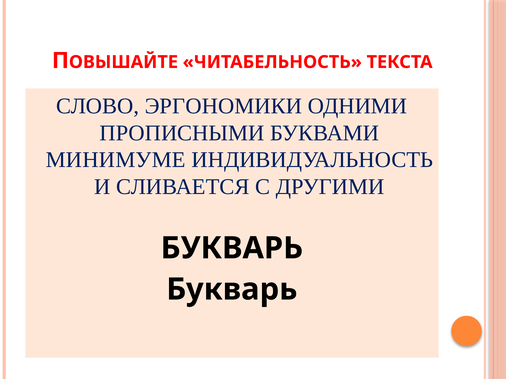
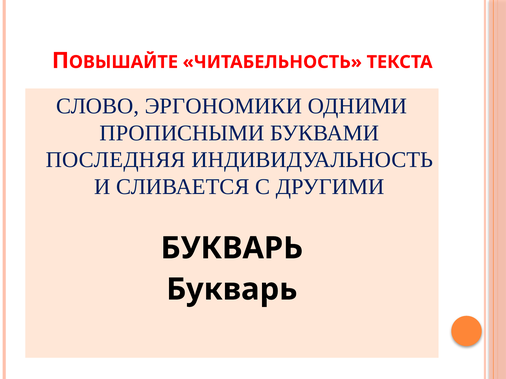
МИНИМУМЕ: МИНИМУМЕ -> ПОСЛЕДНЯЯ (116, 160)
